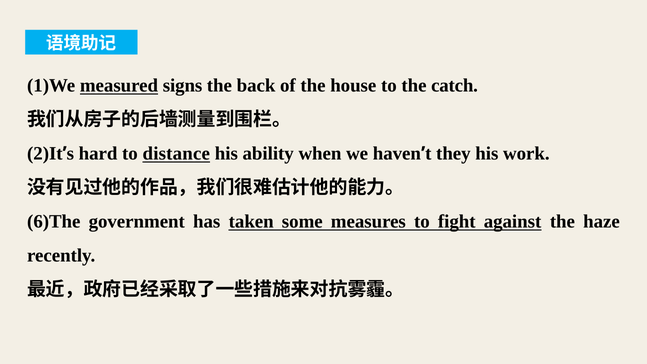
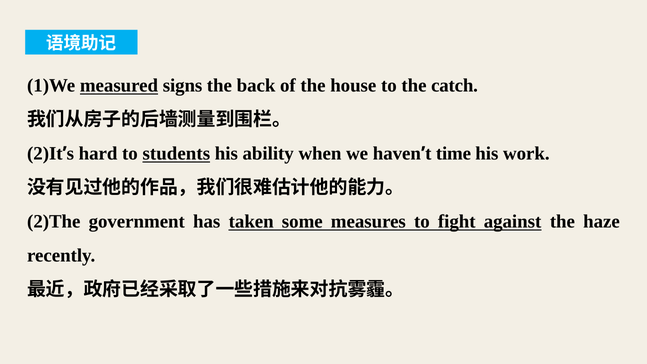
distance: distance -> students (176, 154)
they: they -> time (453, 154)
6)The: 6)The -> 2)The (54, 222)
